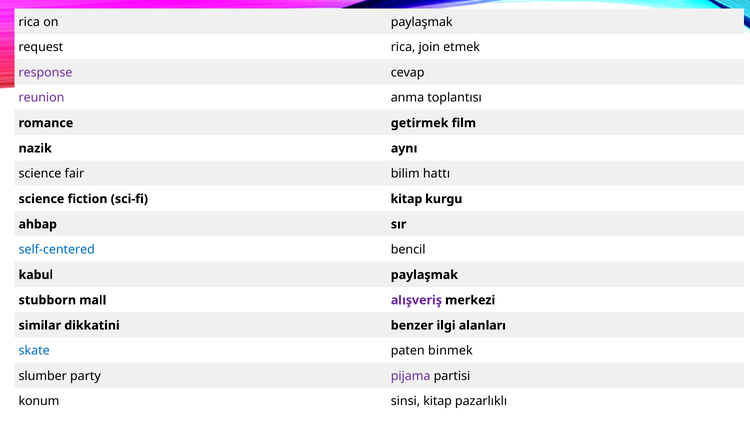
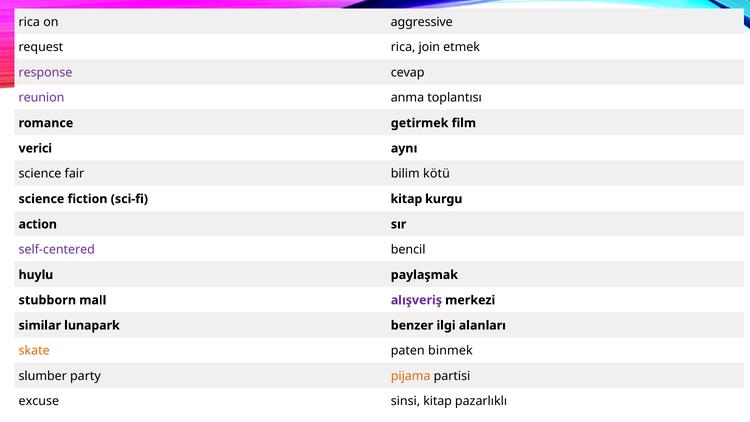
on paylaşmak: paylaşmak -> aggressive (422, 22)
nazik: nazik -> verici (35, 148)
hattı: hattı -> kötü (437, 174)
ahbap: ahbap -> action (38, 224)
self-centered colour: blue -> purple (57, 249)
kabul: kabul -> huylu (36, 275)
dikkatini: dikkatini -> lunapark (92, 325)
skate colour: blue -> orange (34, 351)
pijama colour: purple -> orange (411, 376)
konum: konum -> excuse (39, 401)
